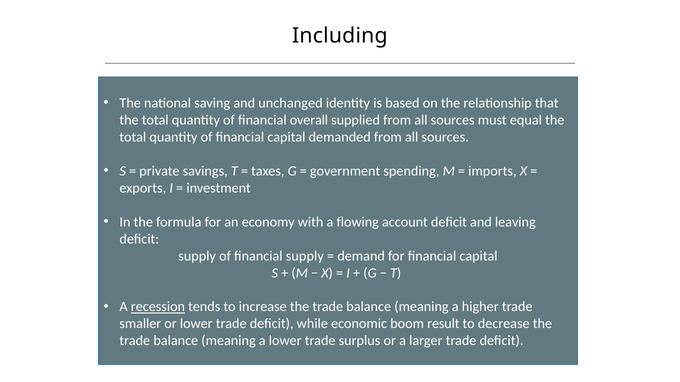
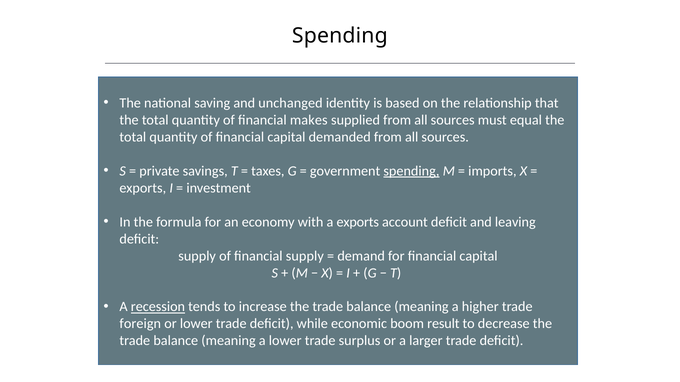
Including: Including -> Spending (340, 36)
overall: overall -> makes (309, 120)
spending underline: none -> present (411, 171)
a flowing: flowing -> exports (358, 222)
smaller: smaller -> foreign (140, 324)
